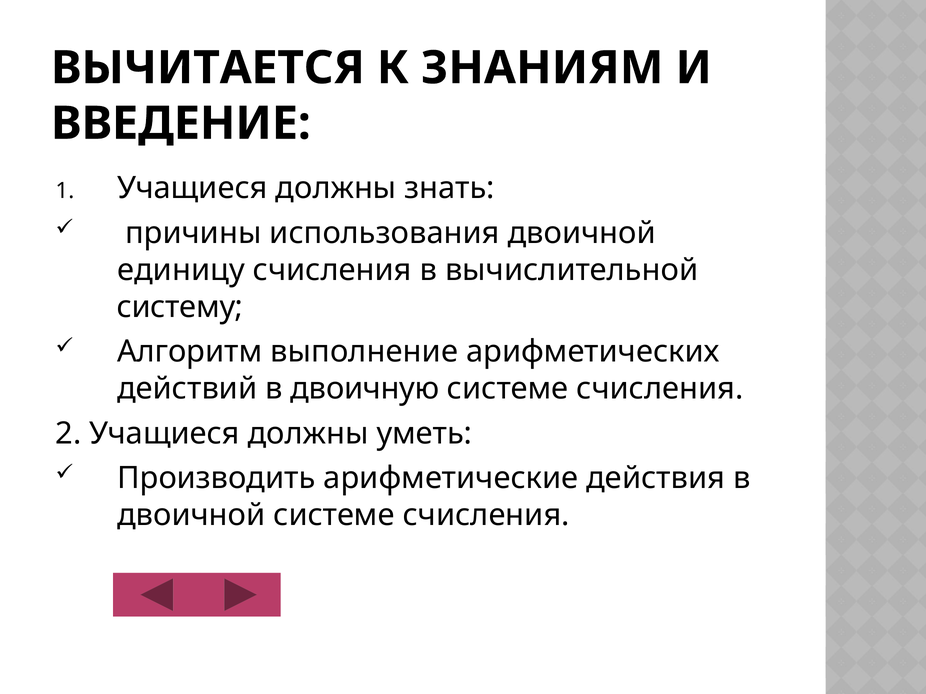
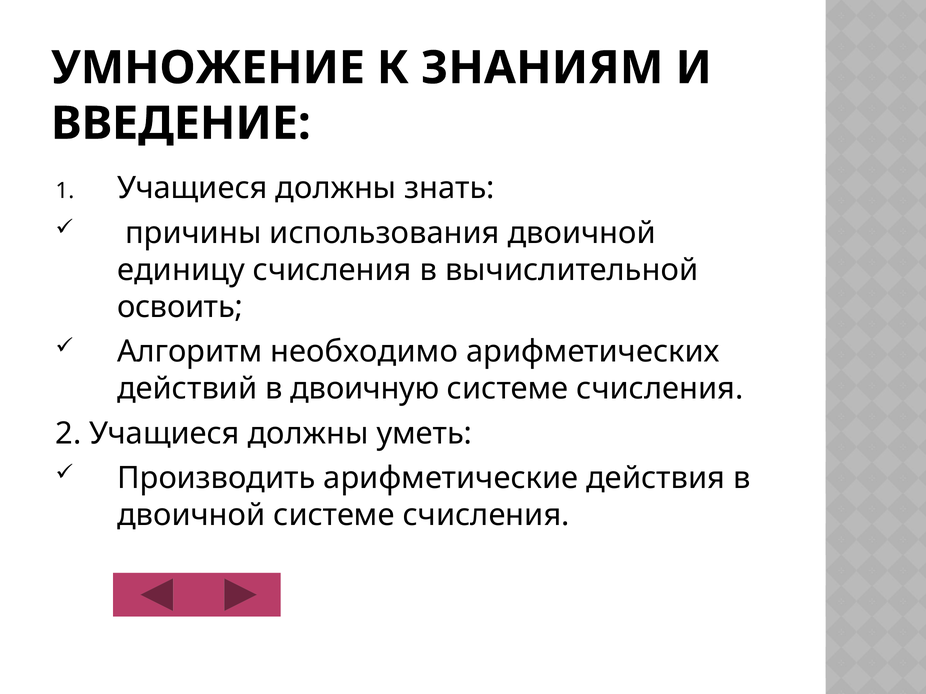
ВЫЧИТАЕТСЯ: ВЫЧИТАЕТСЯ -> УМНОЖЕНИЕ (208, 68)
систему: систему -> освоить (180, 307)
выполнение: выполнение -> необходимо (364, 352)
